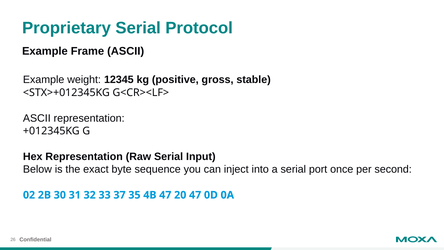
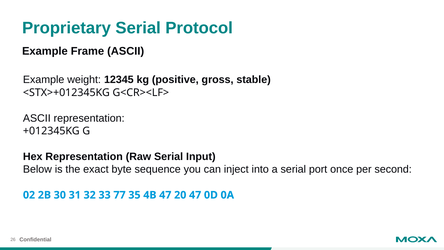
37: 37 -> 77 (120, 195)
